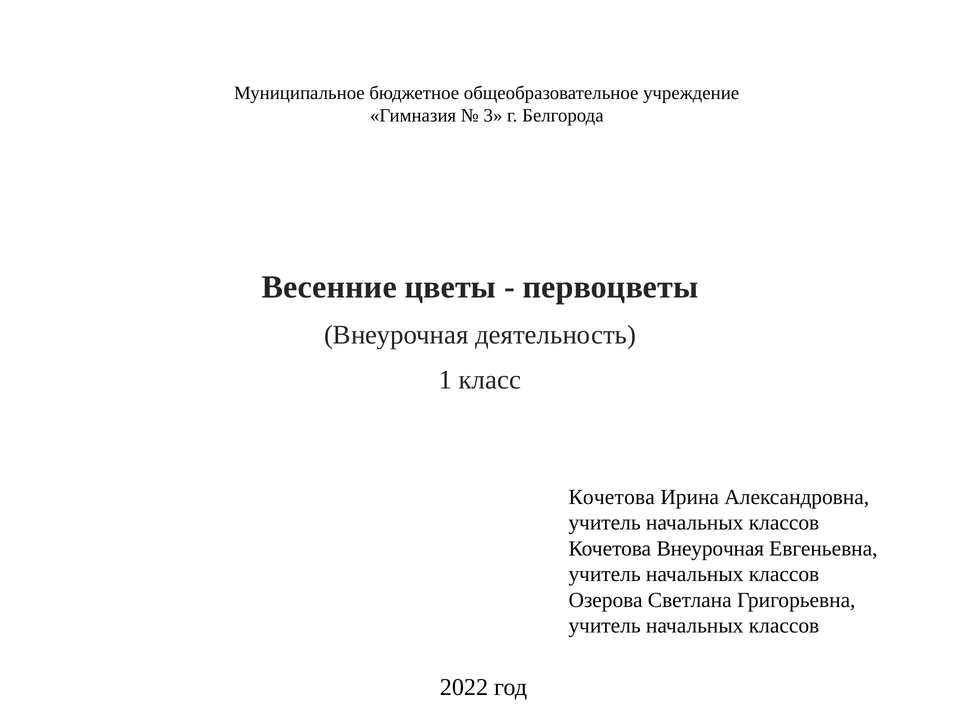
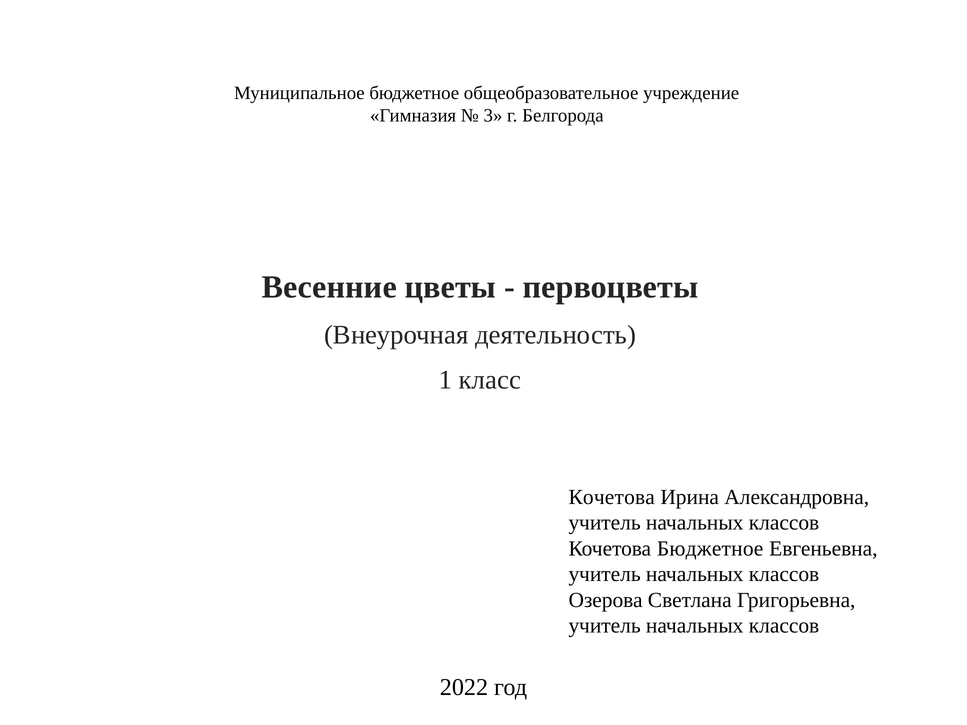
Кочетова Внеурочная: Внеурочная -> Бюджетное (710, 549)
